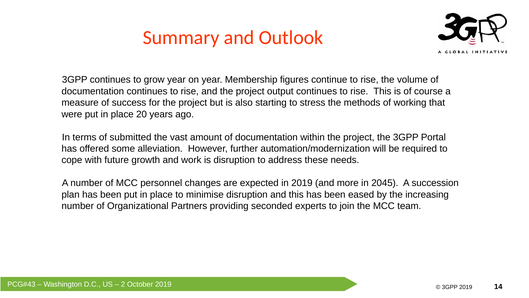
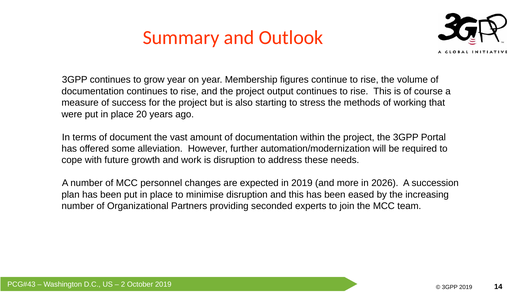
submitted: submitted -> document (131, 137)
2045: 2045 -> 2026 (385, 183)
